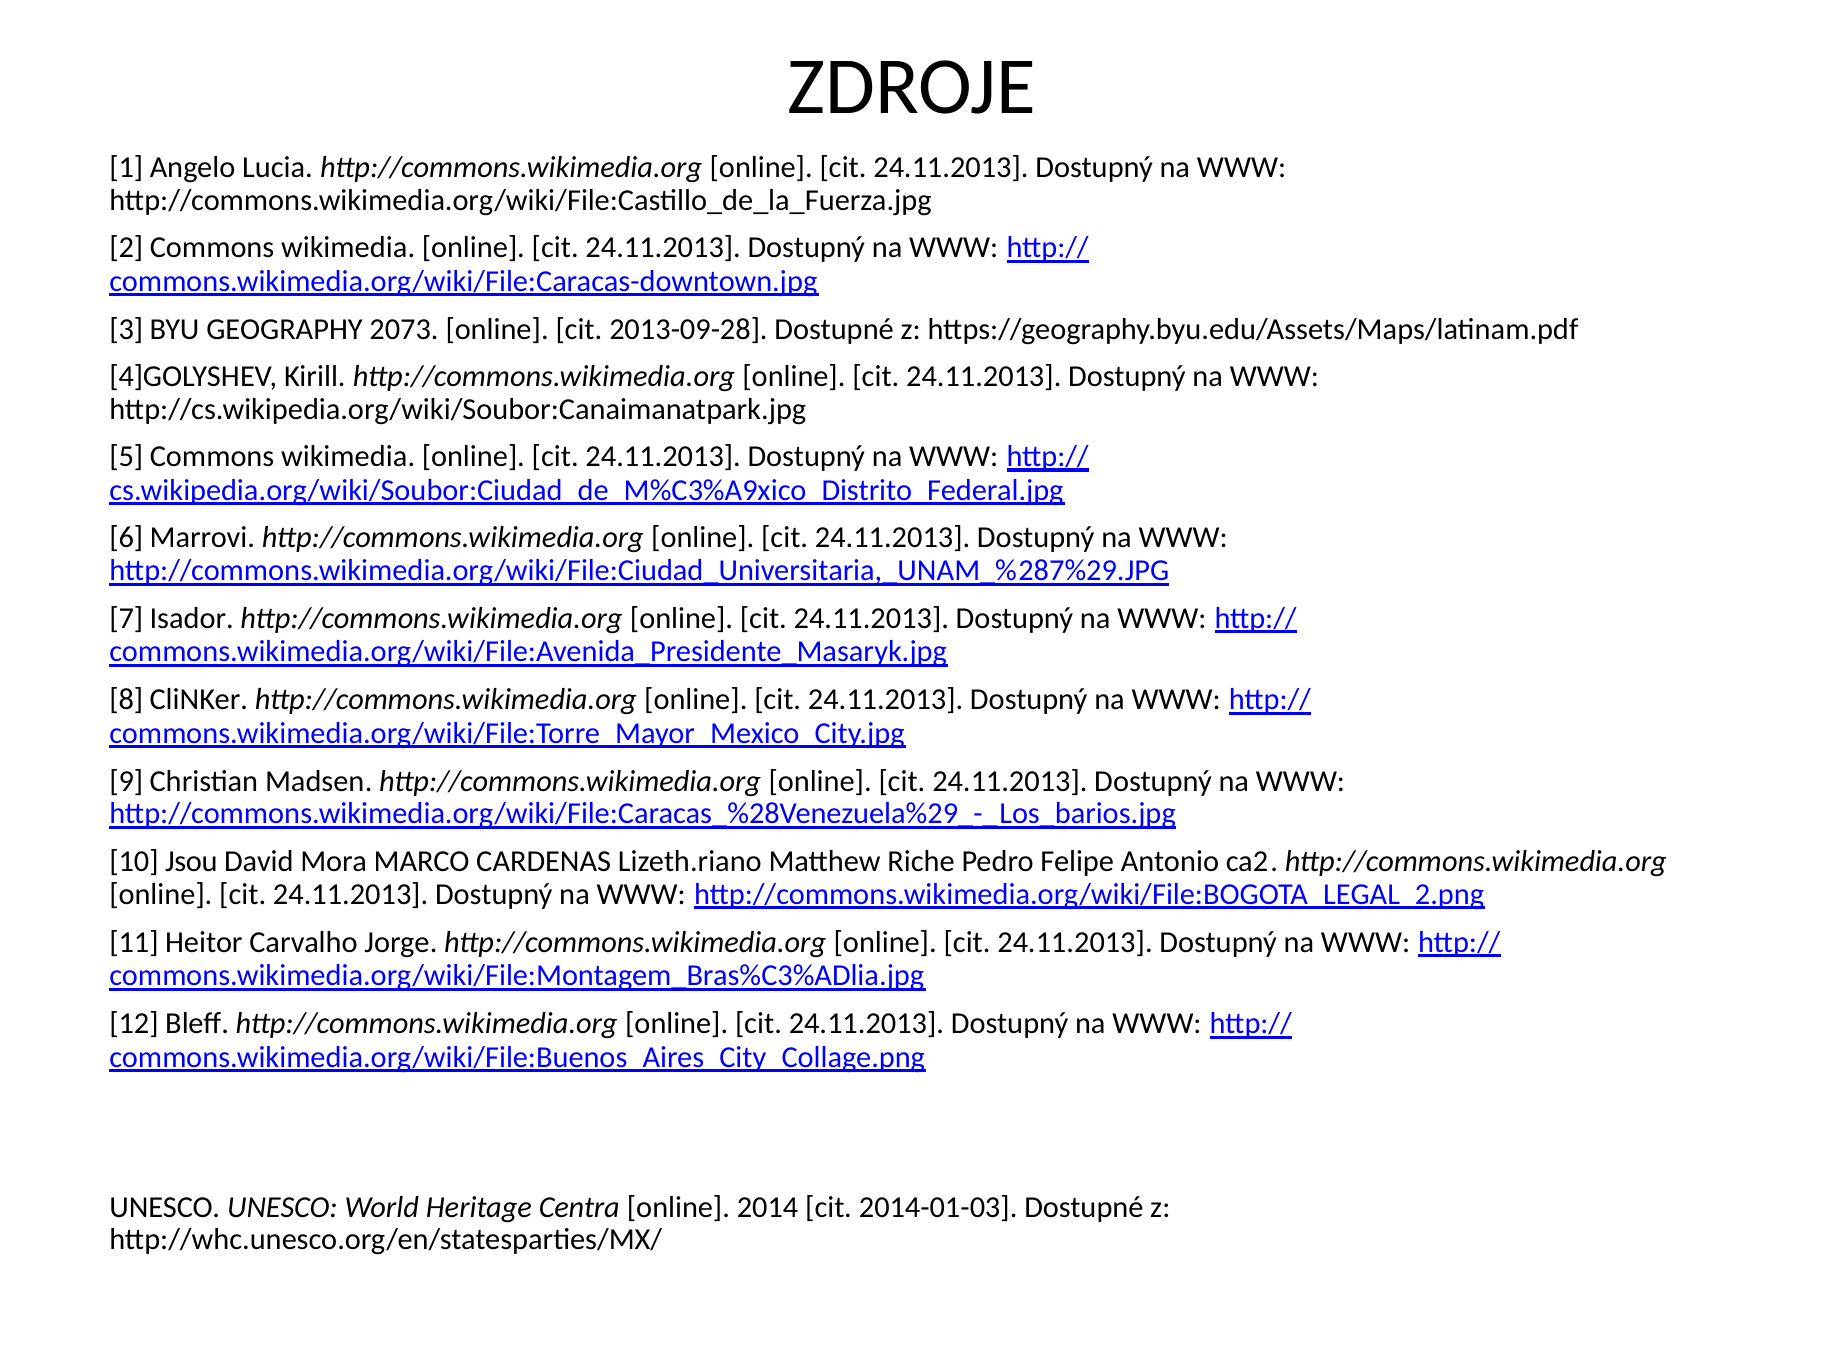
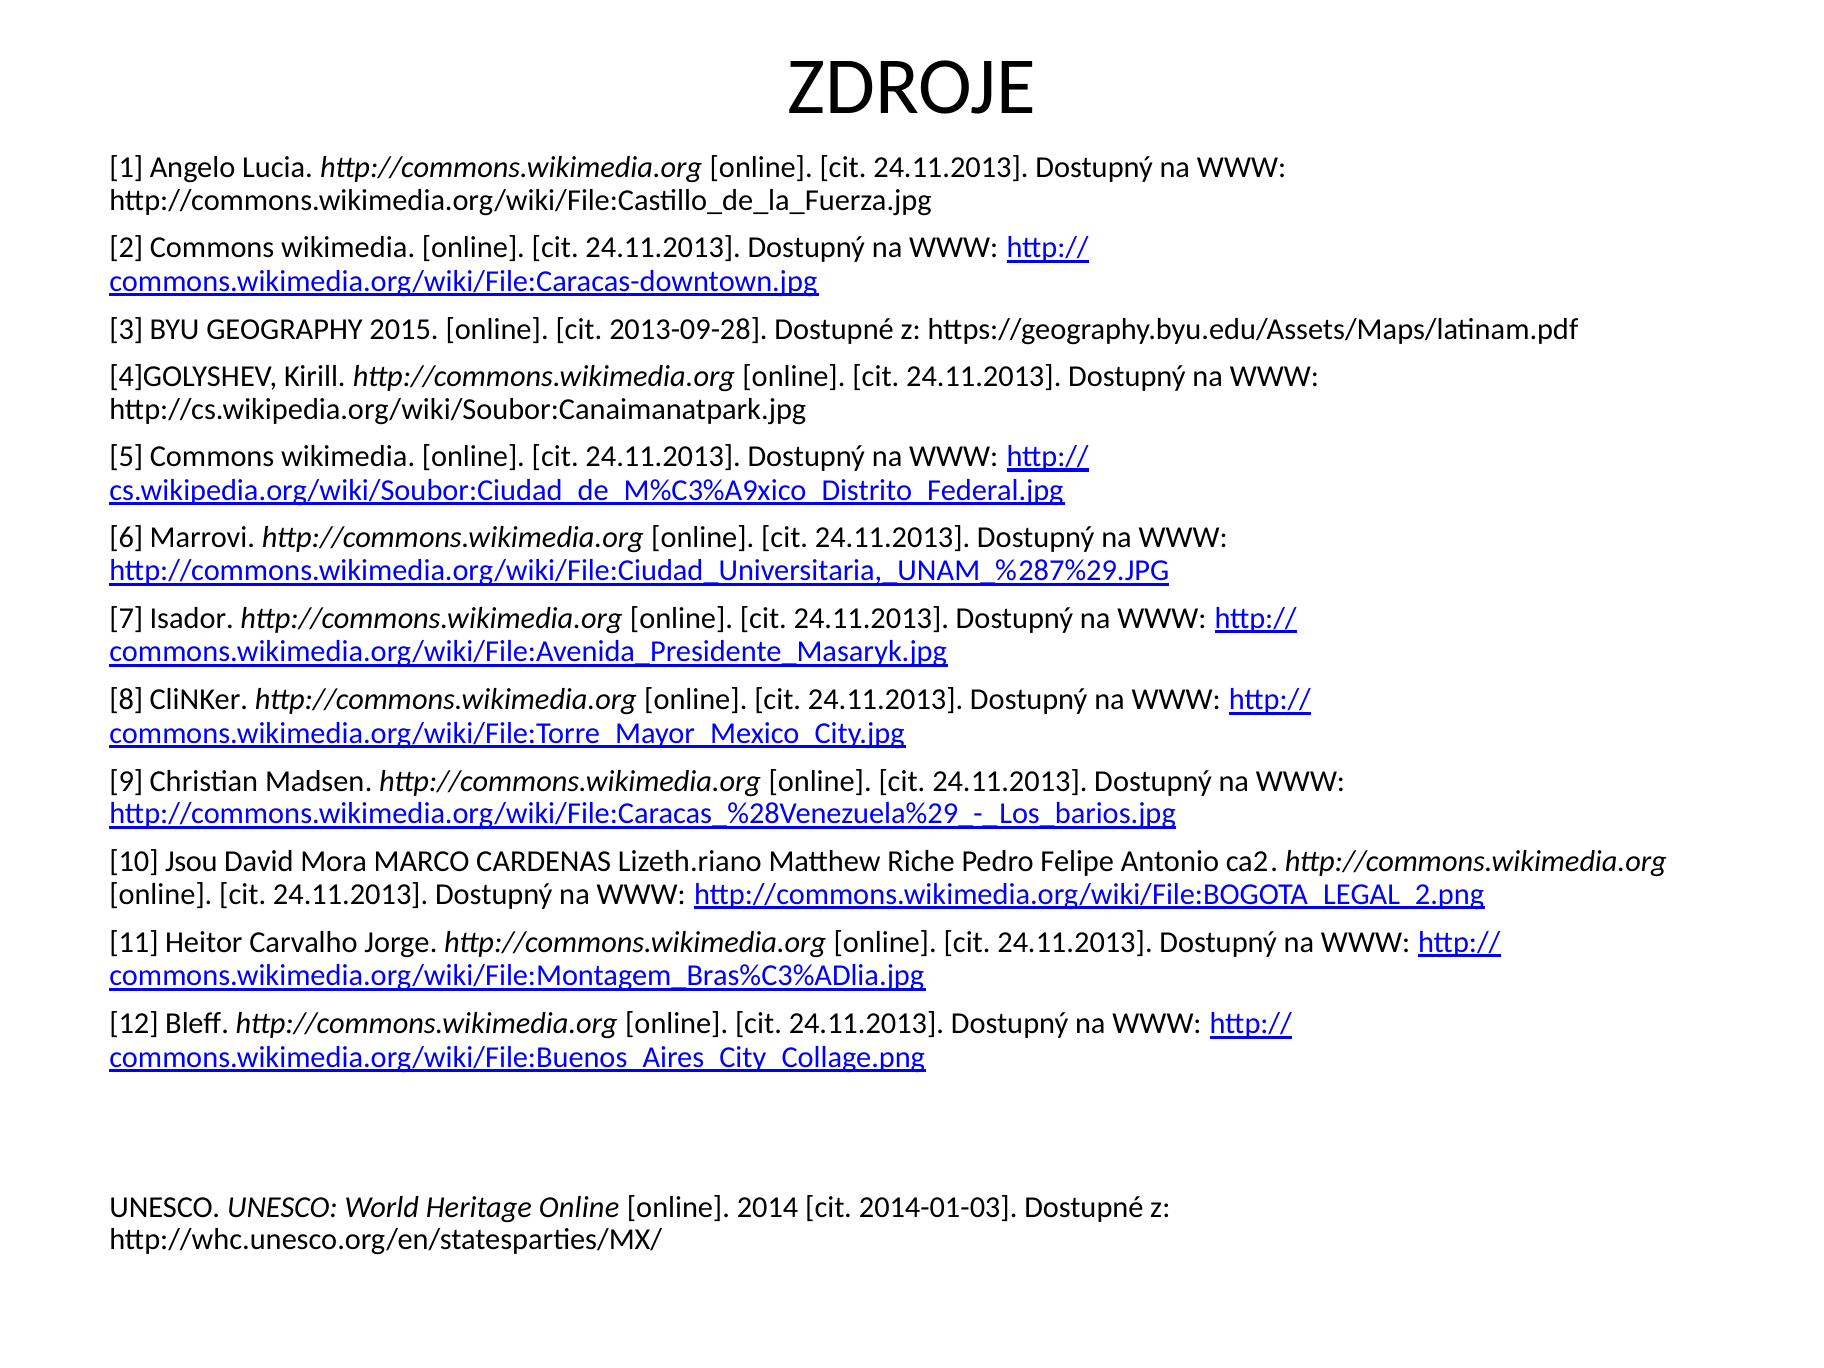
2073: 2073 -> 2015 (404, 329)
Heritage Centra: Centra -> Online (579, 1207)
